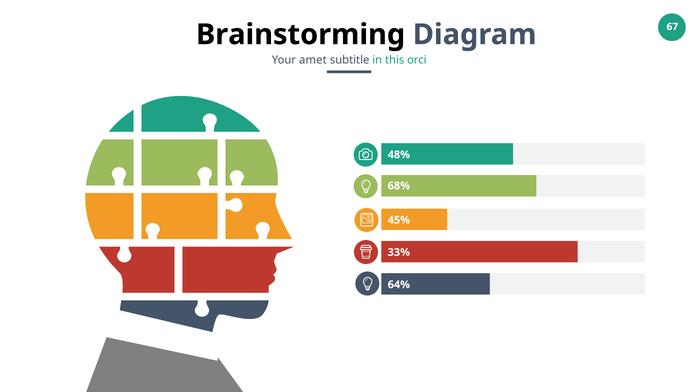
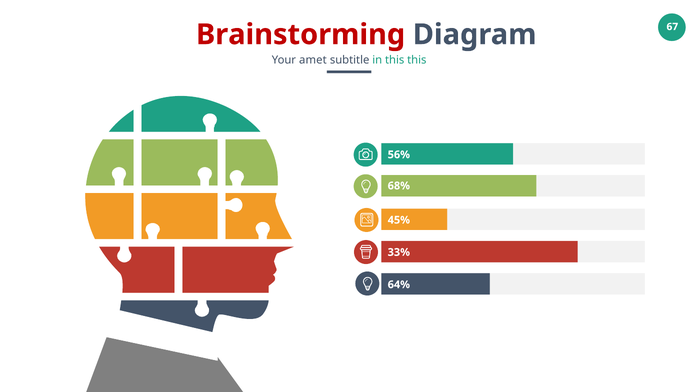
Brainstorming colour: black -> red (301, 35)
this orci: orci -> this (417, 60)
48%: 48% -> 56% (399, 155)
